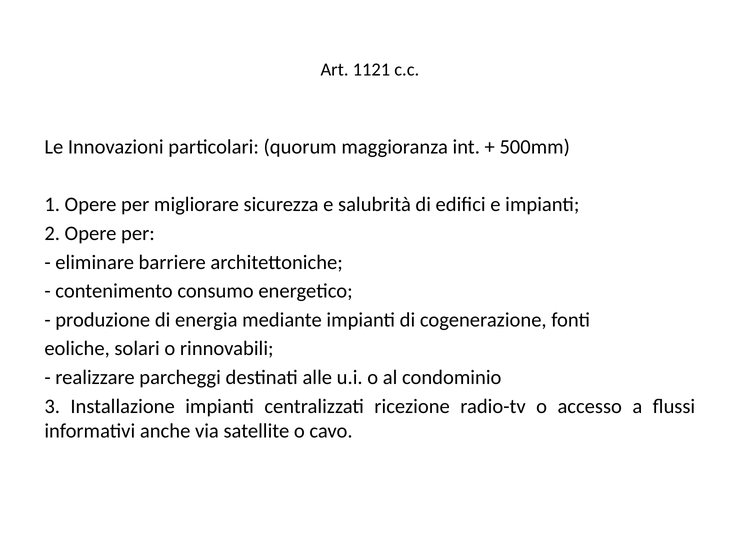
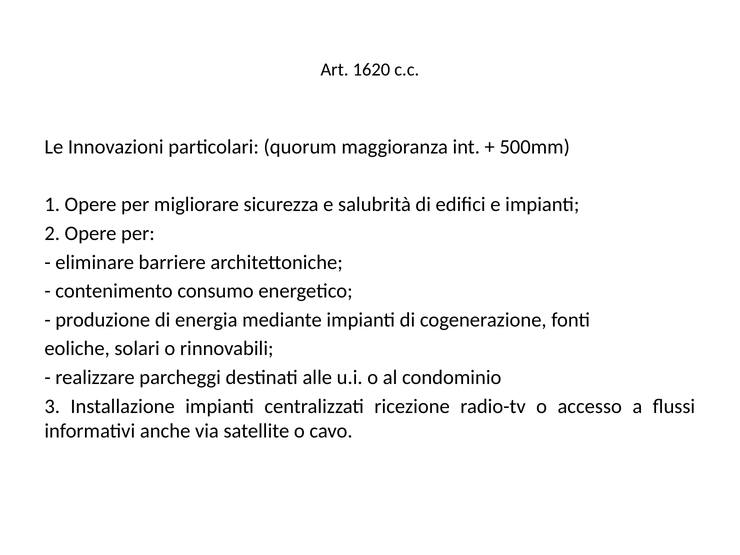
1121: 1121 -> 1620 (371, 70)
